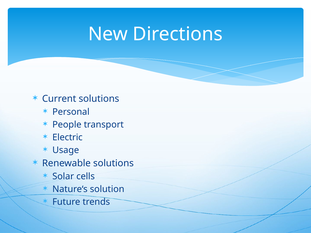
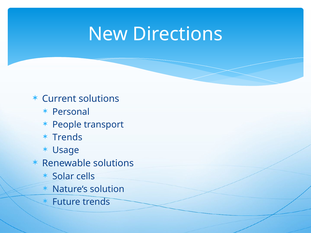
Electric: Electric -> Trends (67, 137)
